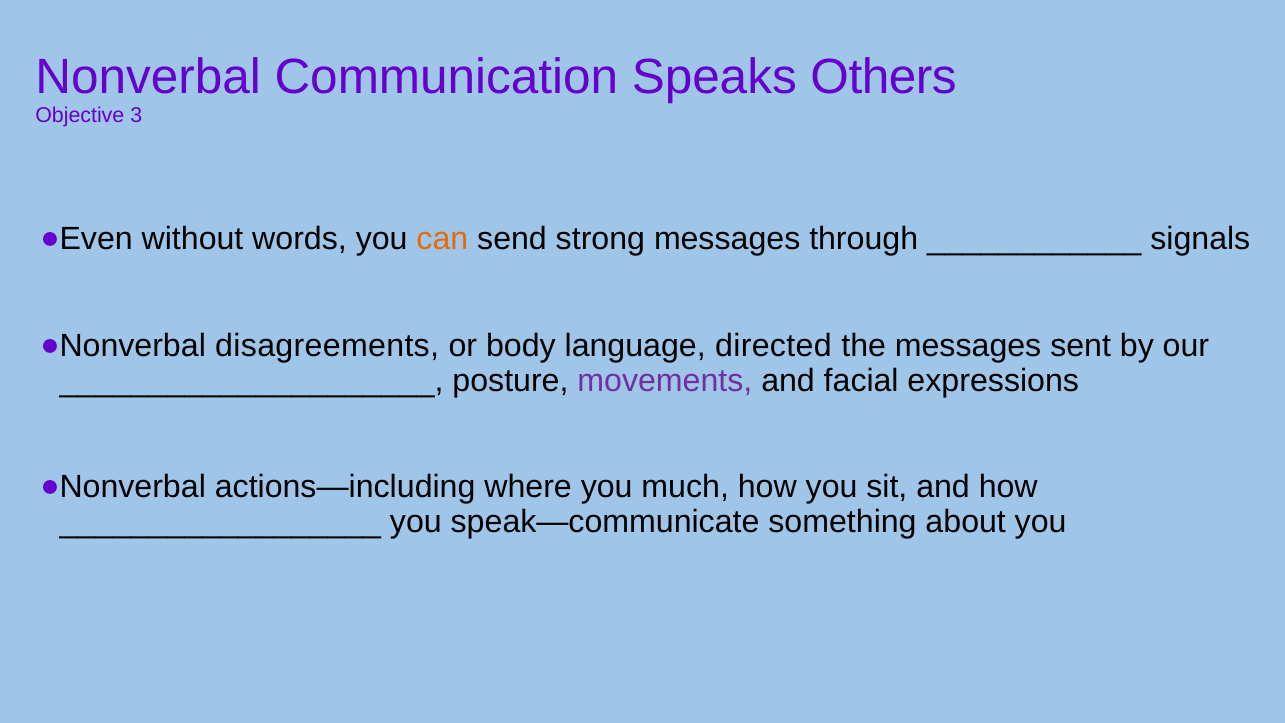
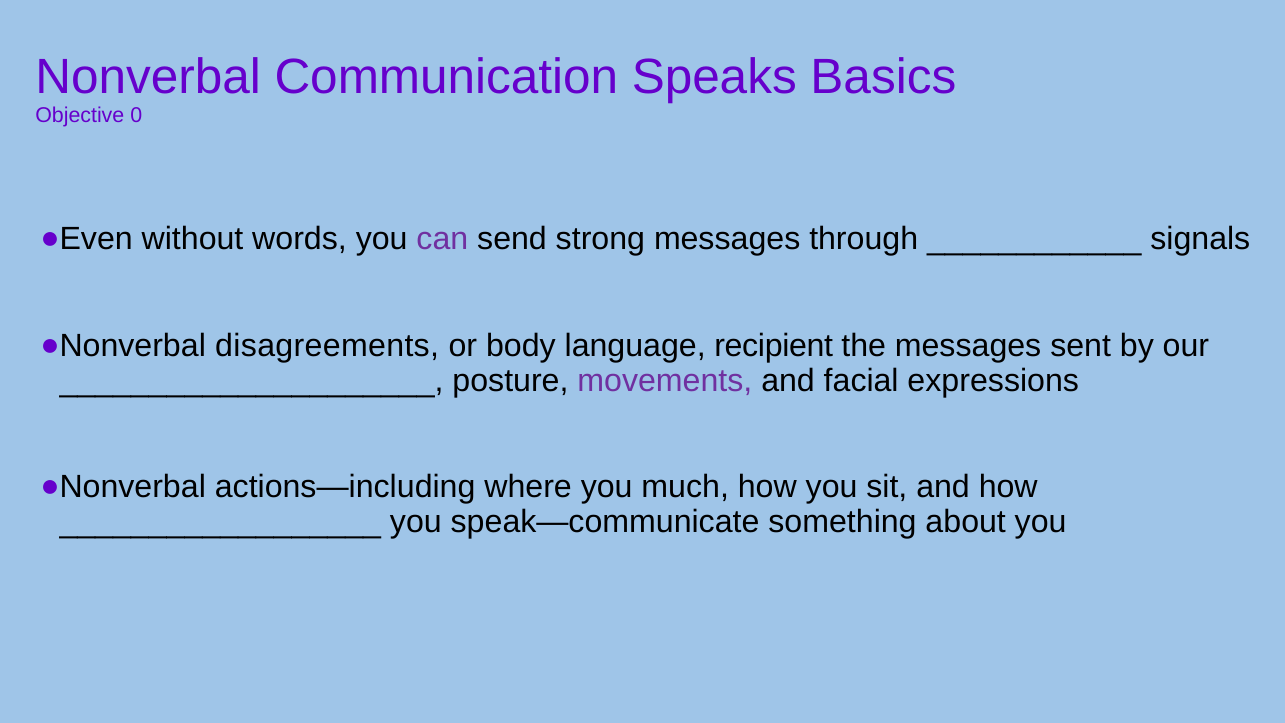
Others: Others -> Basics (883, 77)
3: 3 -> 0 (136, 115)
can colour: orange -> purple (442, 239)
directed: directed -> recipient (774, 346)
